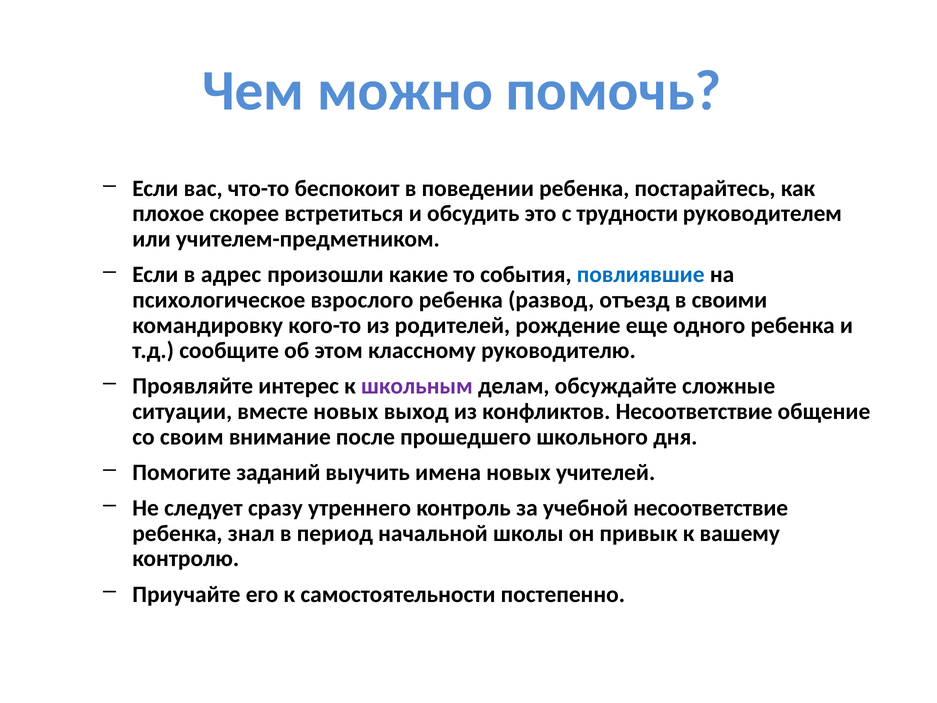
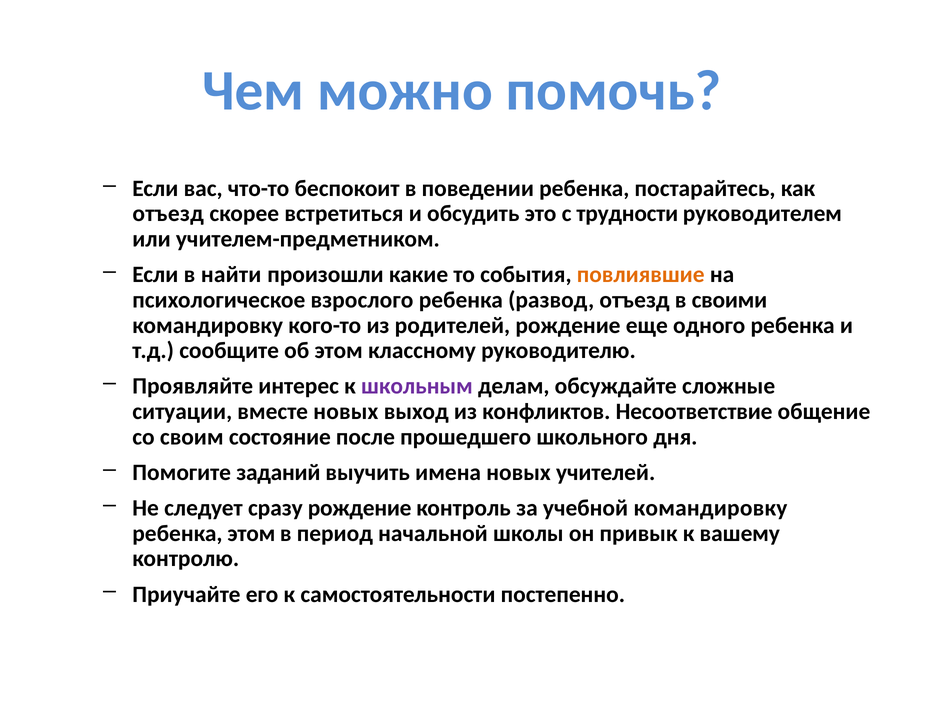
плохое: плохое -> отъезд (168, 214)
адрес: адрес -> найти (231, 275)
повлиявшие colour: blue -> orange (641, 275)
внимание: внимание -> состояние (280, 437)
сразу утреннего: утреннего -> рождение (360, 508)
учебной несоответствие: несоответствие -> командировку (711, 508)
ребенка знал: знал -> этом (251, 533)
